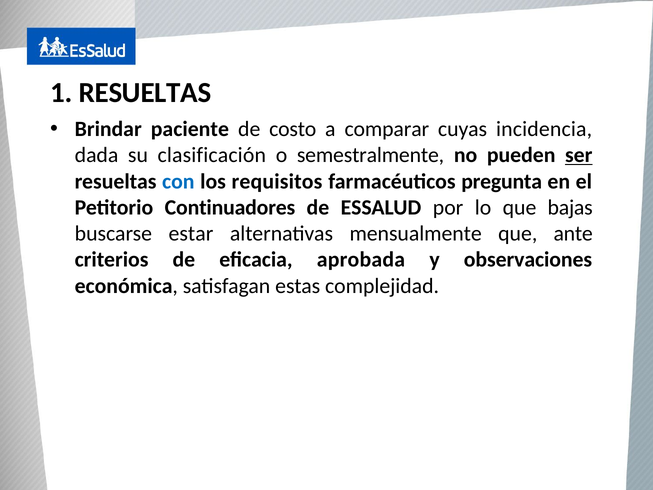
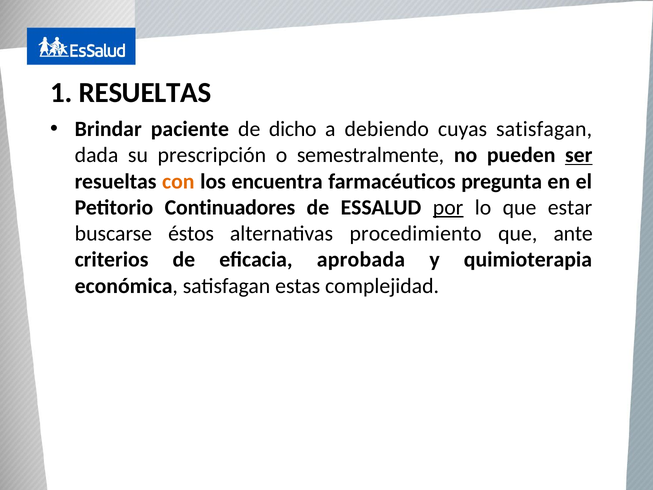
costo: costo -> dicho (293, 129)
comparar: comparar -> debiendo (387, 129)
cuyas incidencia: incidencia -> satisfagan (544, 129)
clasificación: clasificación -> prescripción (212, 155)
con colour: blue -> orange (178, 181)
requisitos: requisitos -> encuentra (277, 181)
por underline: none -> present (448, 207)
bajas: bajas -> estar (570, 207)
estar: estar -> éstos (191, 233)
mensualmente: mensualmente -> procedimiento (416, 233)
observaciones: observaciones -> quimioterapia (528, 260)
